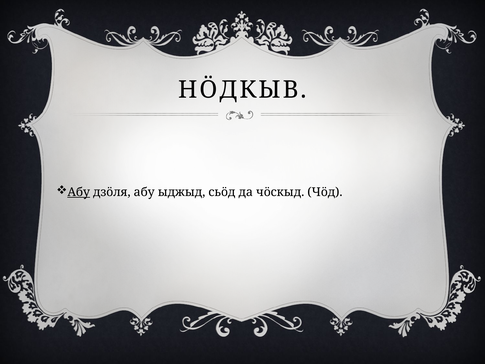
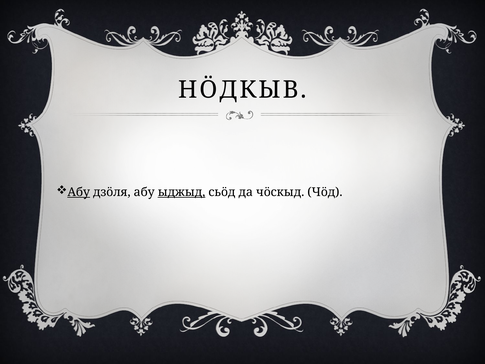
ыджыд underline: none -> present (182, 192)
